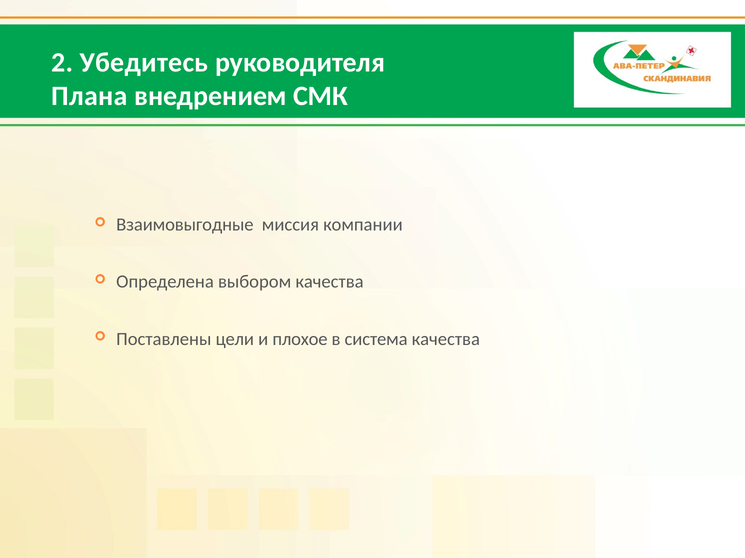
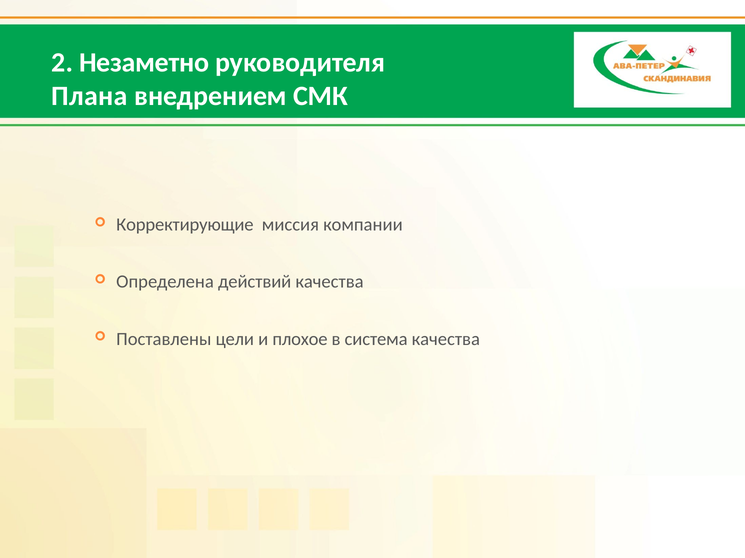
Убедитесь: Убедитесь -> Незаметно (144, 63)
Взаимовыгодные: Взаимовыгодные -> Корректирующие (185, 225)
выбором: выбором -> действий (255, 282)
